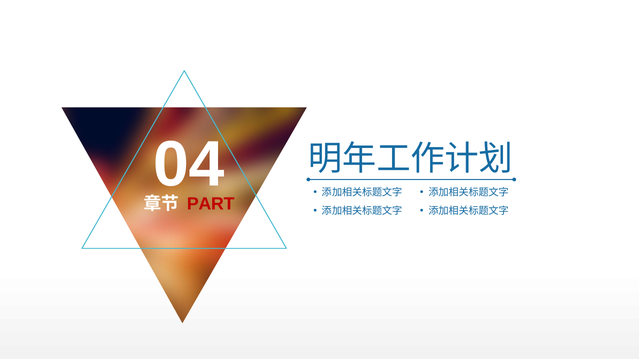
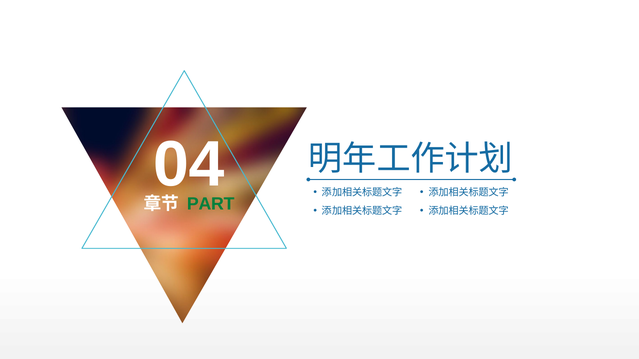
PART colour: red -> green (211, 204)
